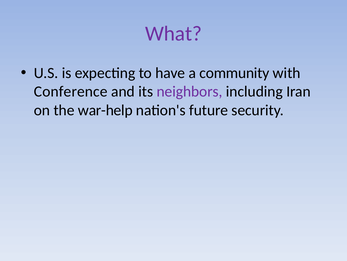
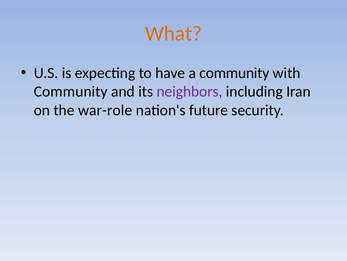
What colour: purple -> orange (173, 34)
Conference: Conference -> Community (71, 91)
war-help: war-help -> war-role (105, 110)
